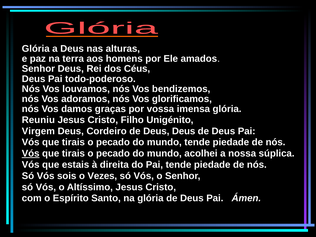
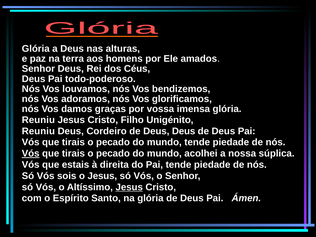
Virgem: Virgem -> Reuniu (38, 131)
o Vezes: Vezes -> Jesus (102, 176)
Jesus underline: none -> present (129, 187)
